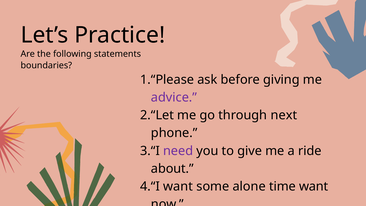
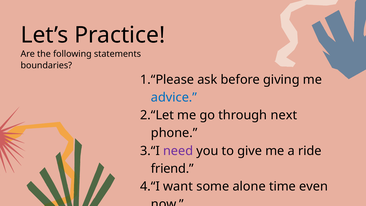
advice colour: purple -> blue (174, 97)
about: about -> friend (172, 169)
time want: want -> even (314, 186)
